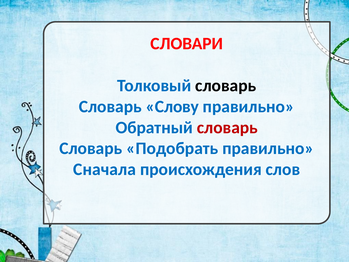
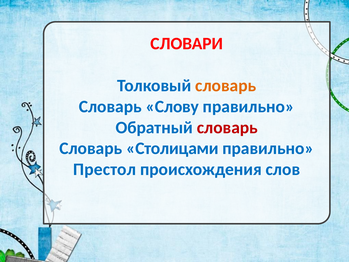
словарь colour: black -> orange (226, 85)
Подобрать: Подобрать -> Столицами (172, 148)
Сначала: Сначала -> Престол (105, 169)
